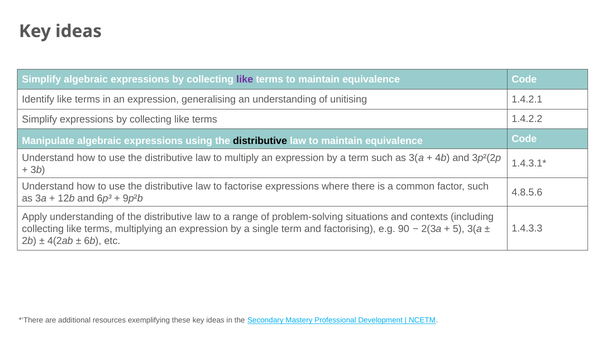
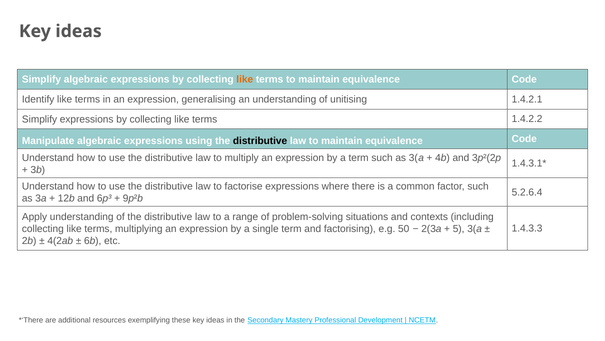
like colour: purple -> orange (245, 79)
4.8.5.6: 4.8.5.6 -> 5.2.6.4 (527, 192)
90: 90 -> 50 (404, 228)
